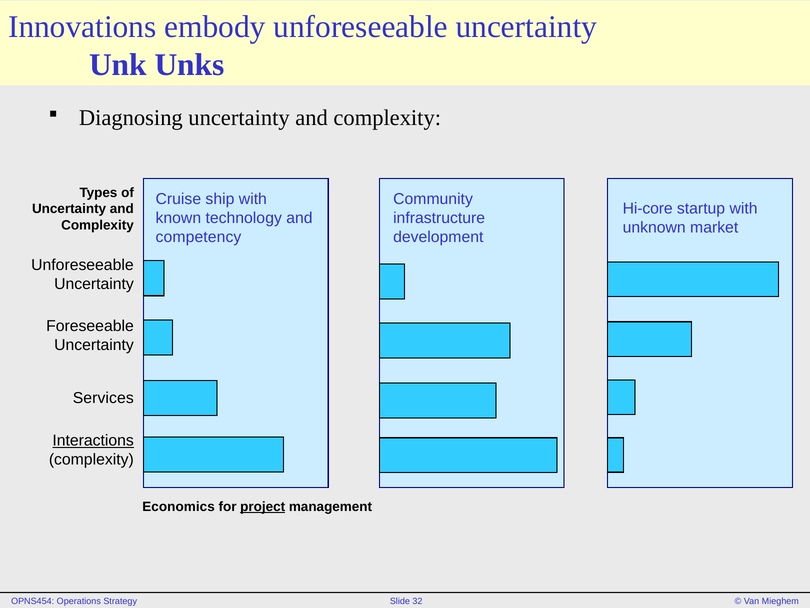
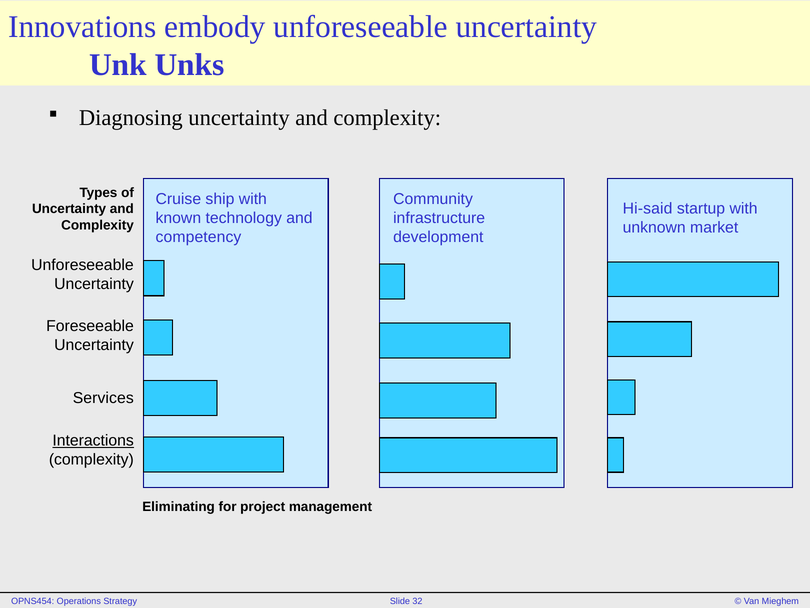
Hi-core: Hi-core -> Hi-said (648, 208)
Economics: Economics -> Eliminating (179, 506)
project underline: present -> none (263, 506)
